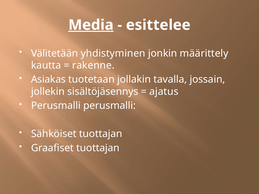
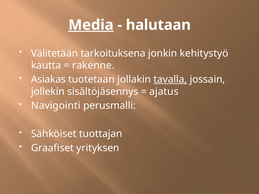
esittelee: esittelee -> halutaan (158, 25)
yhdistyminen: yhdistyminen -> tarkoituksena (113, 53)
määrittely: määrittely -> kehitystyö (204, 53)
tavalla underline: none -> present (170, 80)
Perusmalli: Perusmalli -> Navigointi (56, 106)
Graafiset tuottajan: tuottajan -> yrityksen (98, 148)
